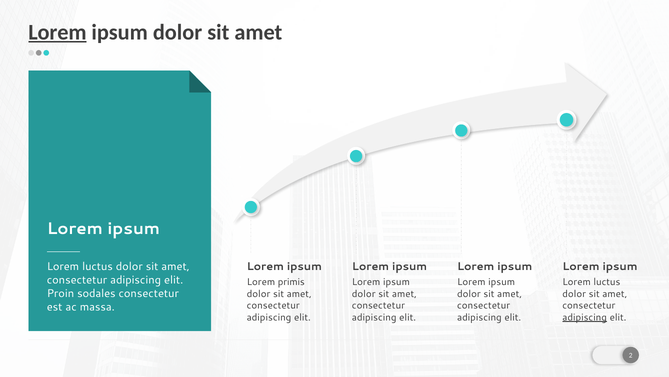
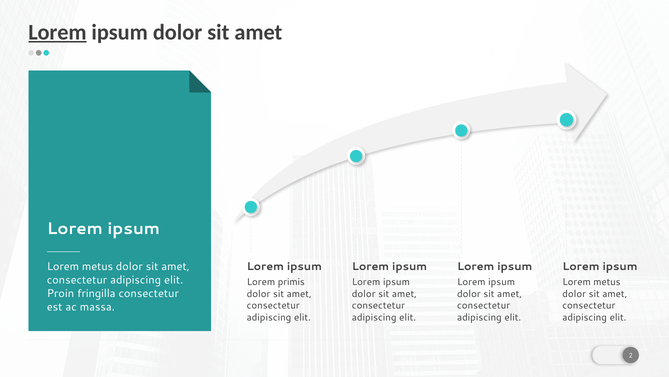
luctus: luctus -> metus (98, 266)
luctus: luctus -> metus (607, 282)
sodales: sodales -> fringilla (96, 293)
adipiscing underline: present -> none (585, 317)
